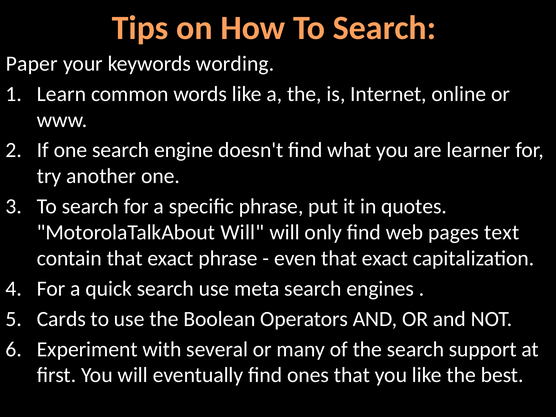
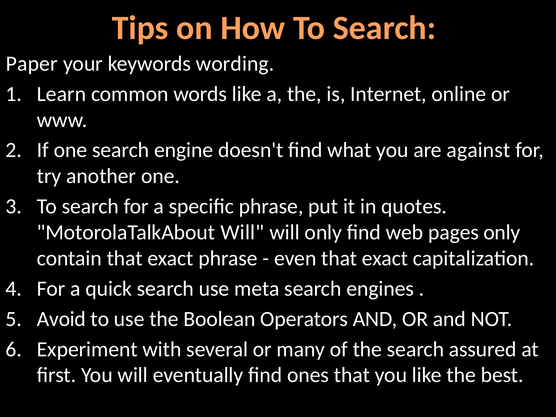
learner: learner -> against (478, 150)
pages text: text -> only (502, 232)
Cards: Cards -> Avoid (61, 319)
support: support -> assured (483, 349)
